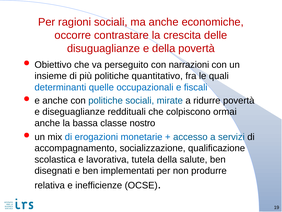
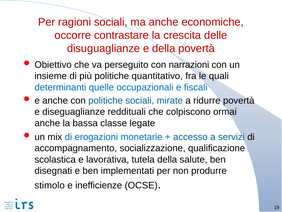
nostro: nostro -> legate (142, 123)
relativa: relativa -> stimolo (50, 185)
